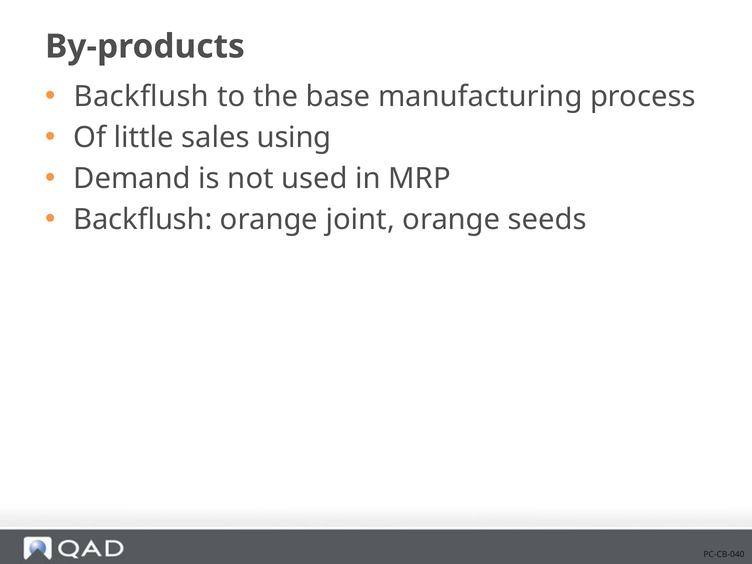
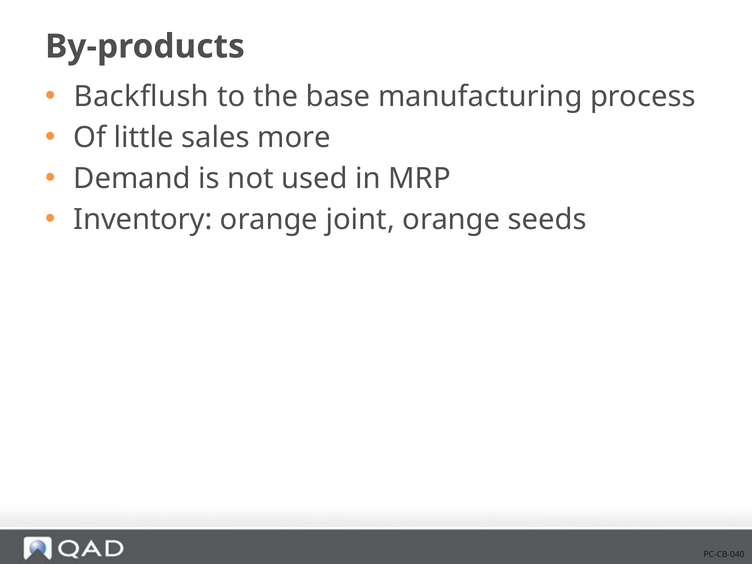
using: using -> more (294, 138)
Backflush: Backflush -> Inventory (143, 220)
